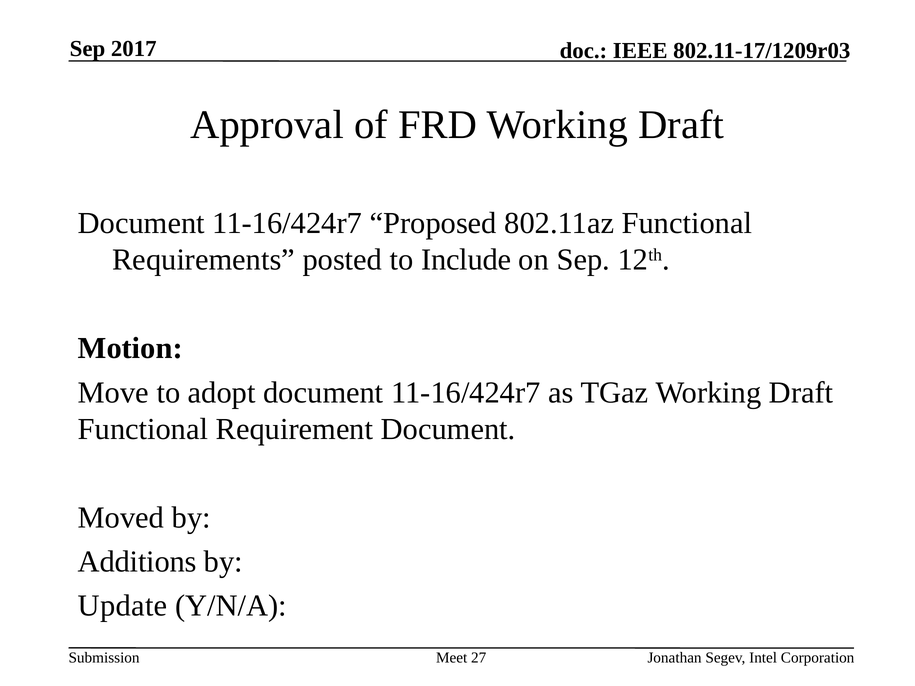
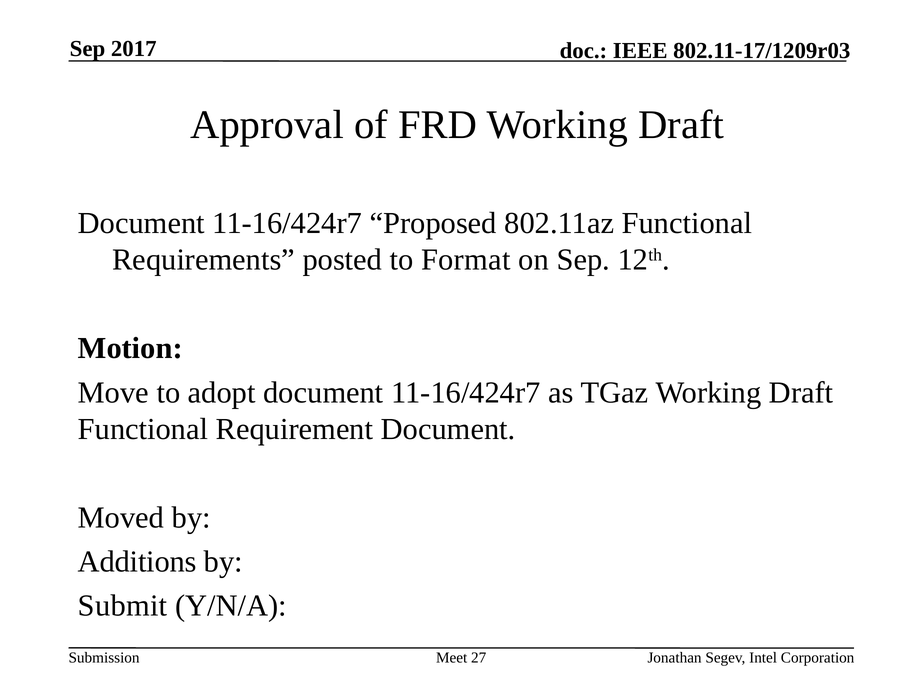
Include: Include -> Format (466, 260)
Update: Update -> Submit (123, 606)
